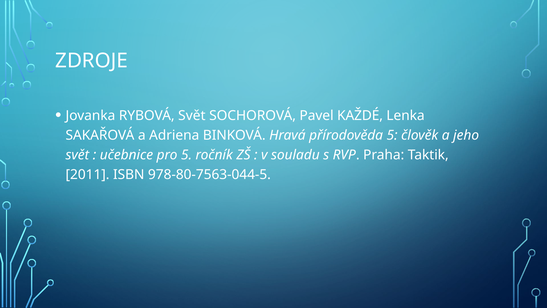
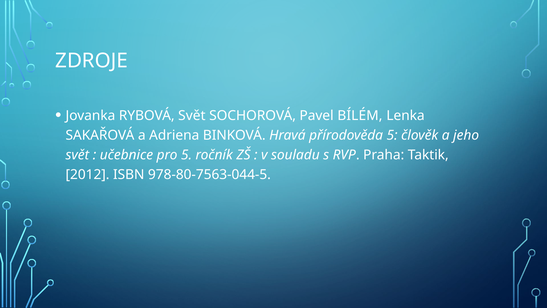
KAŽDÉ: KAŽDÉ -> BÍLÉM (360, 115)
2011: 2011 -> 2012 (88, 174)
